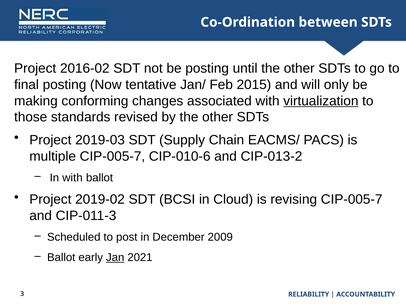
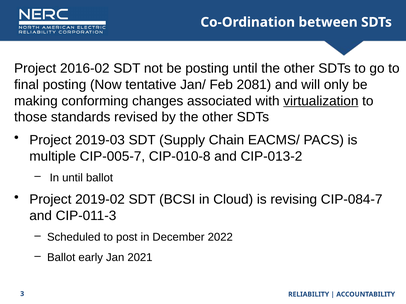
2015: 2015 -> 2081 (254, 85)
CIP-010-6: CIP-010-6 -> CIP-010-8 (180, 157)
In with: with -> until (73, 178)
revising CIP-005-7: CIP-005-7 -> CIP-084-7 (352, 200)
2009: 2009 -> 2022 (220, 238)
Jan underline: present -> none (115, 258)
